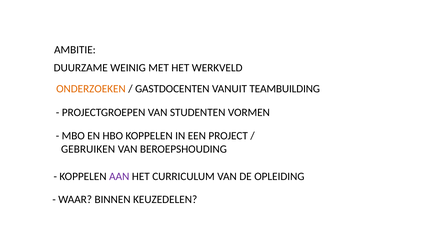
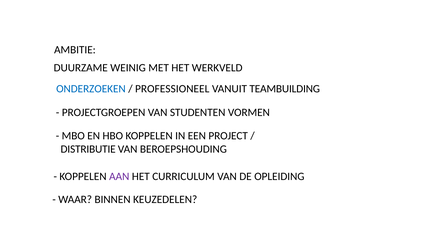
ONDERZOEKEN colour: orange -> blue (91, 89)
GASTDOCENTEN: GASTDOCENTEN -> PROFESSIONEEL (172, 89)
GEBRUIKEN: GEBRUIKEN -> DISTRIBUTIE (88, 149)
